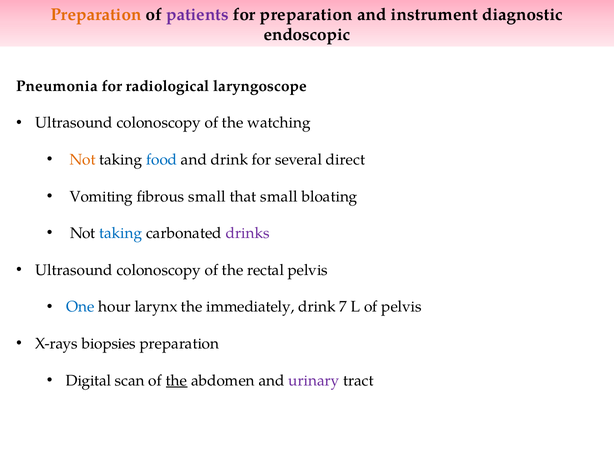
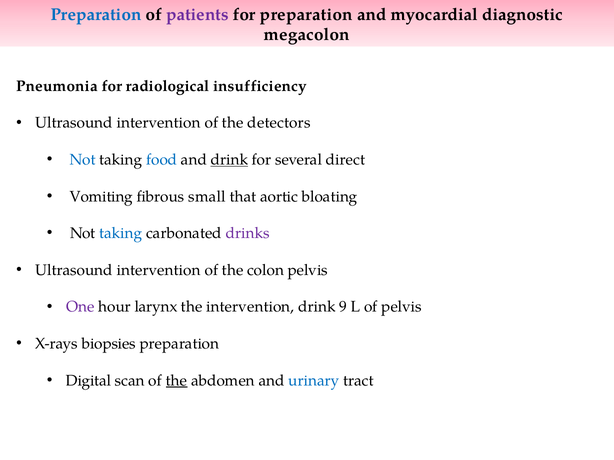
Preparation colour: orange -> blue (96, 14)
instrument: instrument -> myocardial (434, 14)
endoscopic: endoscopic -> megacolon (307, 35)
laryngoscope: laryngoscope -> insufficiency (260, 86)
colonoscopy: colonoscopy -> intervention (159, 123)
watching: watching -> detectors (279, 123)
Not colour: orange -> blue (83, 160)
drink underline: none -> present (229, 160)
that small: small -> aortic (279, 197)
colonoscopy: colonoscopy -> intervention (159, 270)
rectal: rectal -> colon (266, 270)
One colour: blue -> purple (80, 307)
the immediately: immediately -> intervention (250, 307)
7: 7 -> 9 (343, 307)
urinary colour: purple -> blue (314, 381)
